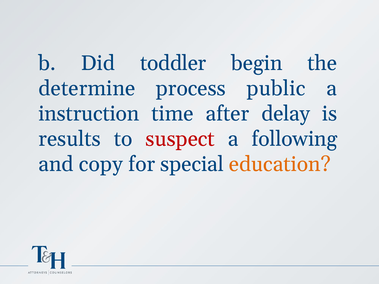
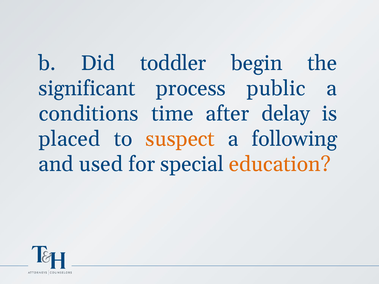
determine: determine -> significant (87, 89)
instruction: instruction -> conditions (89, 114)
results: results -> placed (69, 139)
suspect colour: red -> orange (180, 139)
copy: copy -> used (101, 164)
